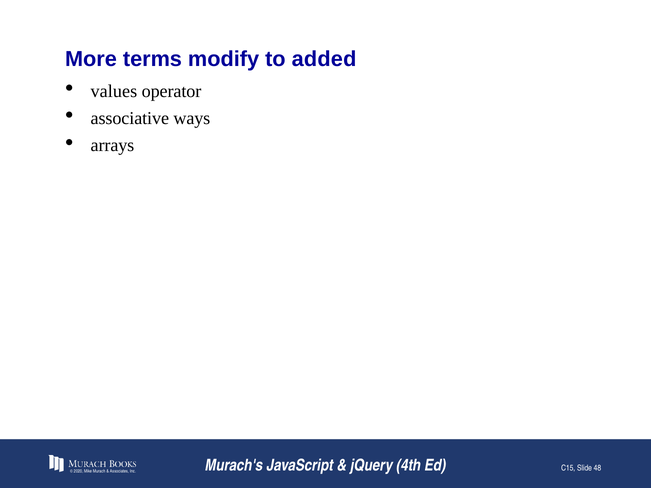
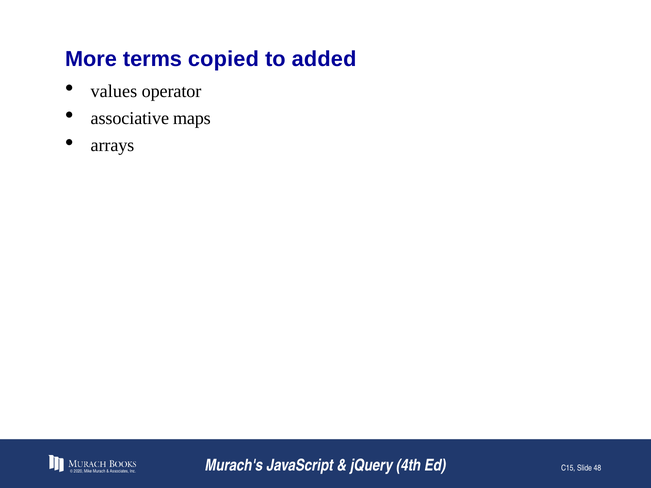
modify: modify -> copied (223, 59)
ways: ways -> maps (192, 118)
